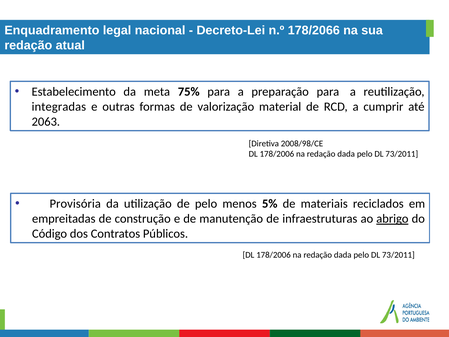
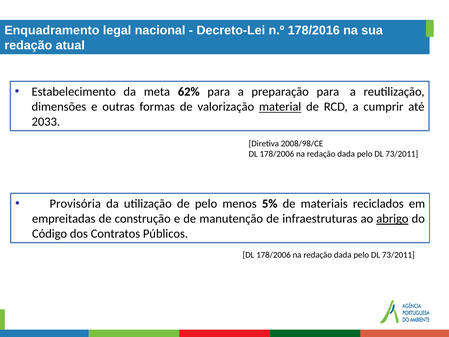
178/2066: 178/2066 -> 178/2016 (314, 30)
75%: 75% -> 62% (189, 92)
integradas: integradas -> dimensões (59, 107)
material underline: none -> present (280, 107)
2063: 2063 -> 2033 (46, 122)
